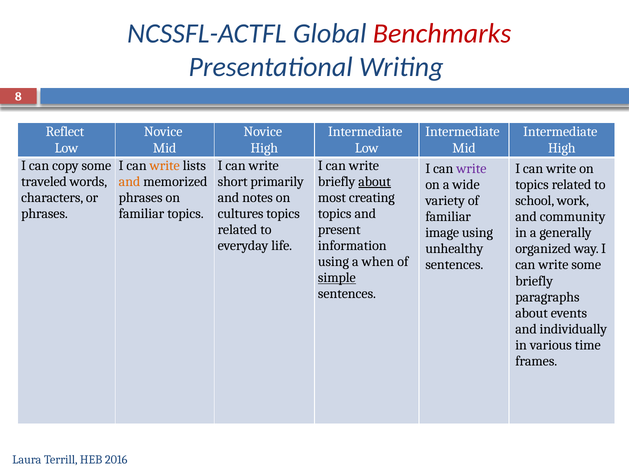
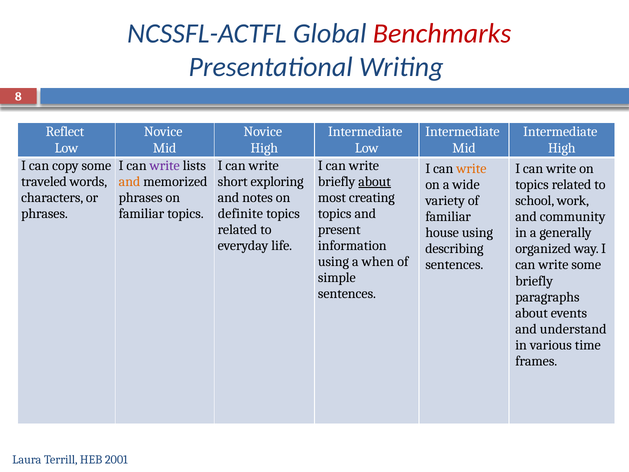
write colour: orange -> purple (165, 165)
write colour: purple -> orange (471, 168)
primarily: primarily -> exploring (277, 181)
cultures: cultures -> definite (240, 213)
image: image -> house (442, 233)
unhealthy: unhealthy -> describing (454, 249)
simple underline: present -> none (337, 278)
individually: individually -> understand (573, 329)
2016: 2016 -> 2001 (116, 459)
